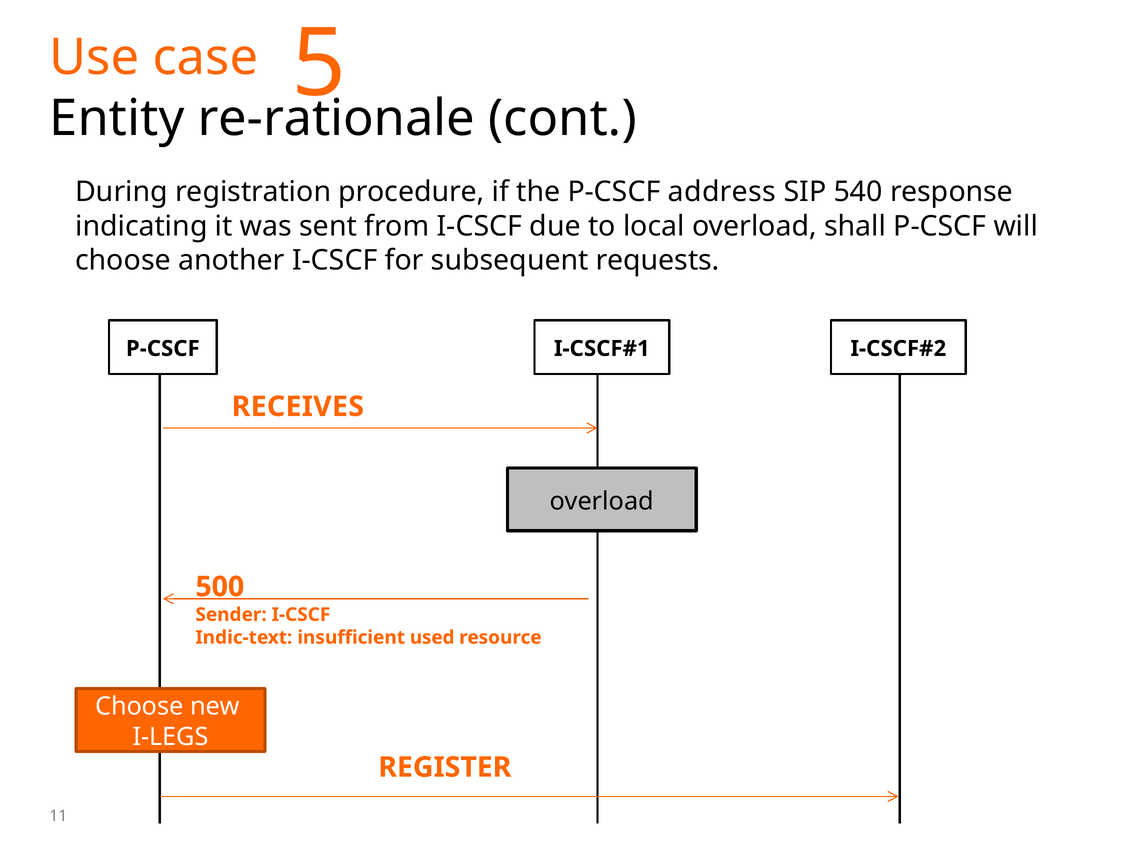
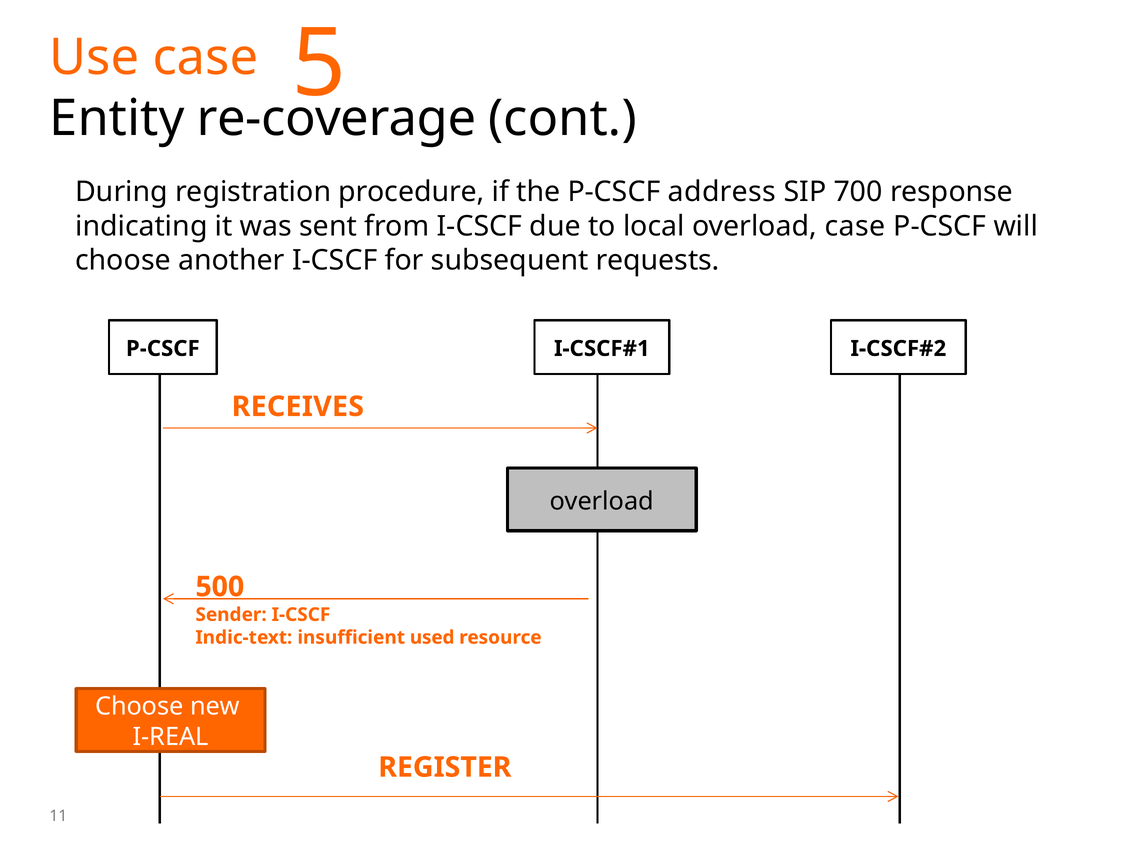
re-rationale: re-rationale -> re-coverage (337, 118)
540: 540 -> 700 (858, 192)
overload shall: shall -> case (855, 226)
I-LEGS: I-LEGS -> I-REAL (171, 737)
